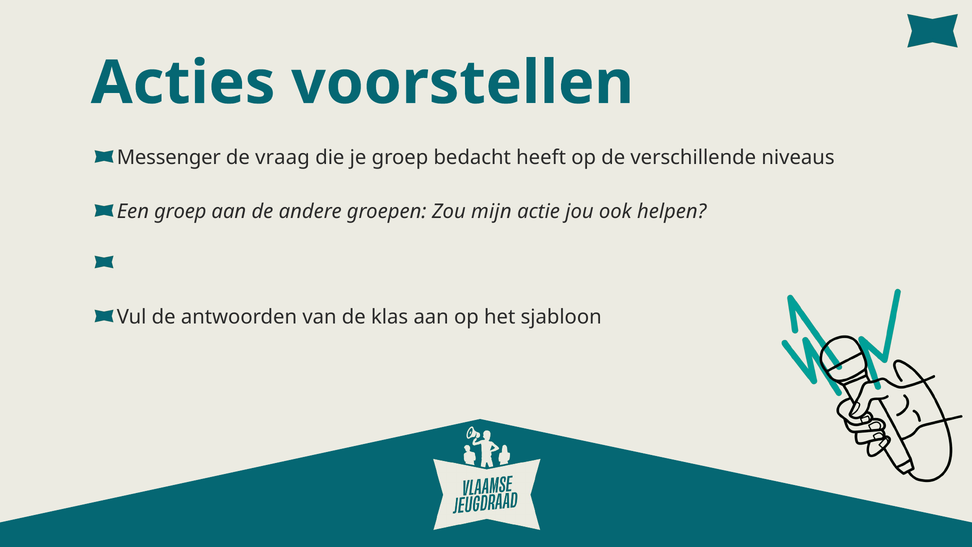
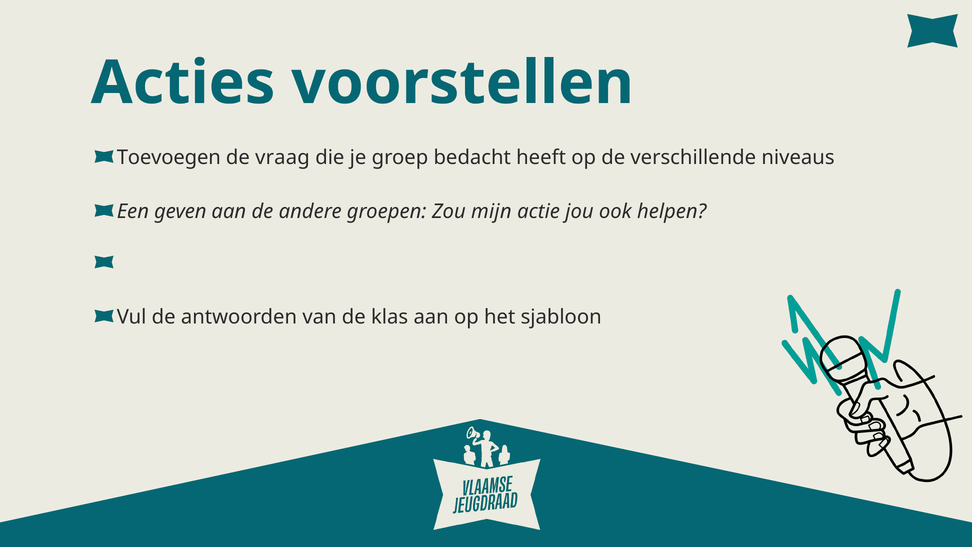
Messenger: Messenger -> Toevoegen (169, 157)
Een groep: groep -> geven (180, 211)
